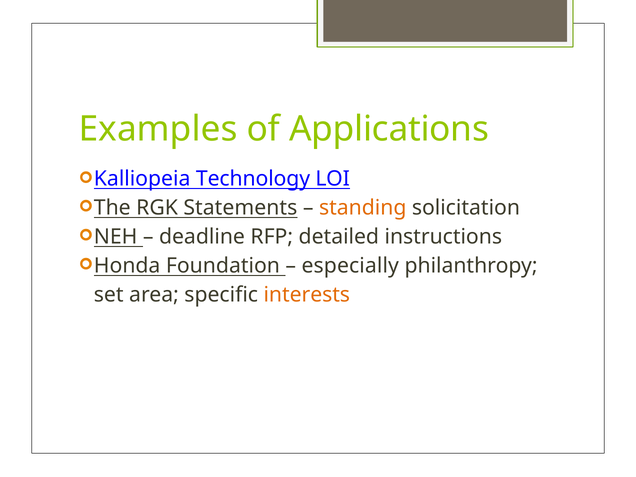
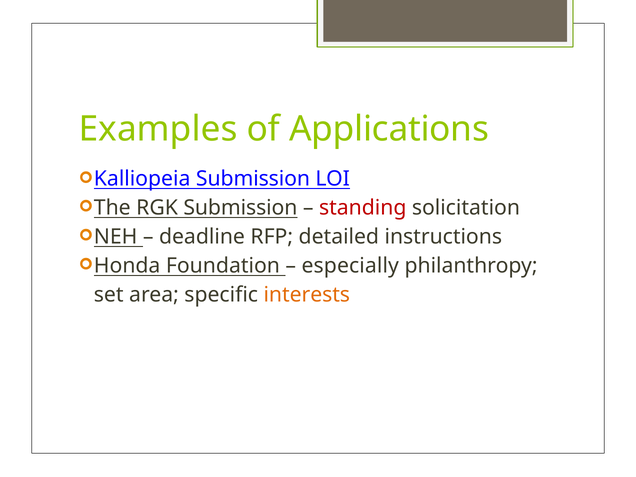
Technology: Technology -> Submission (253, 179)
RGK Statements: Statements -> Submission (240, 208)
standing colour: orange -> red (363, 208)
